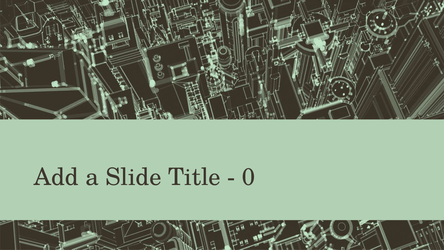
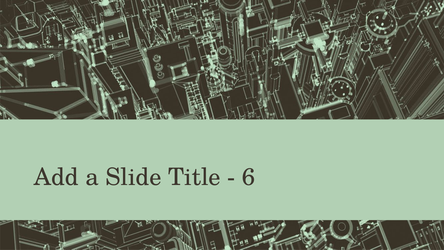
0: 0 -> 6 (249, 177)
